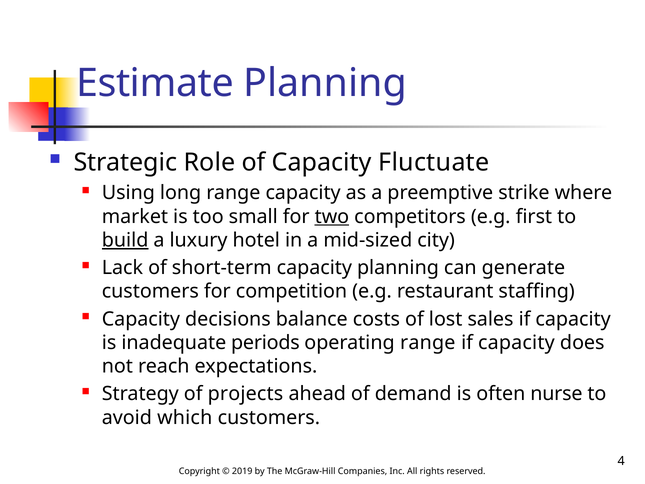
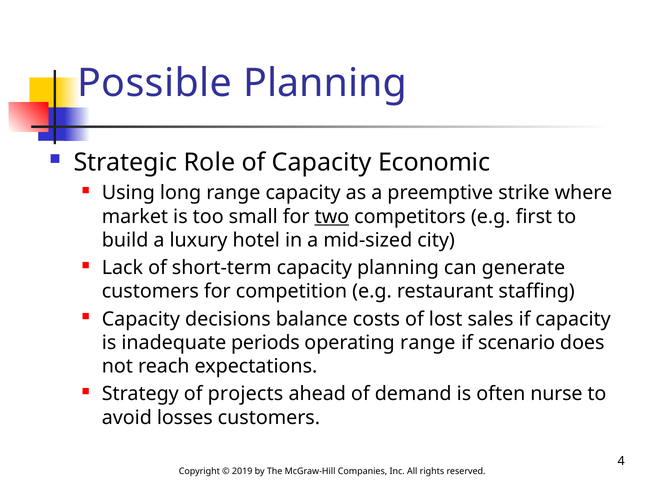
Estimate: Estimate -> Possible (155, 83)
Fluctuate: Fluctuate -> Economic (434, 162)
build underline: present -> none (125, 240)
capacity: capacity -> scenario (517, 343)
which: which -> losses (185, 417)
